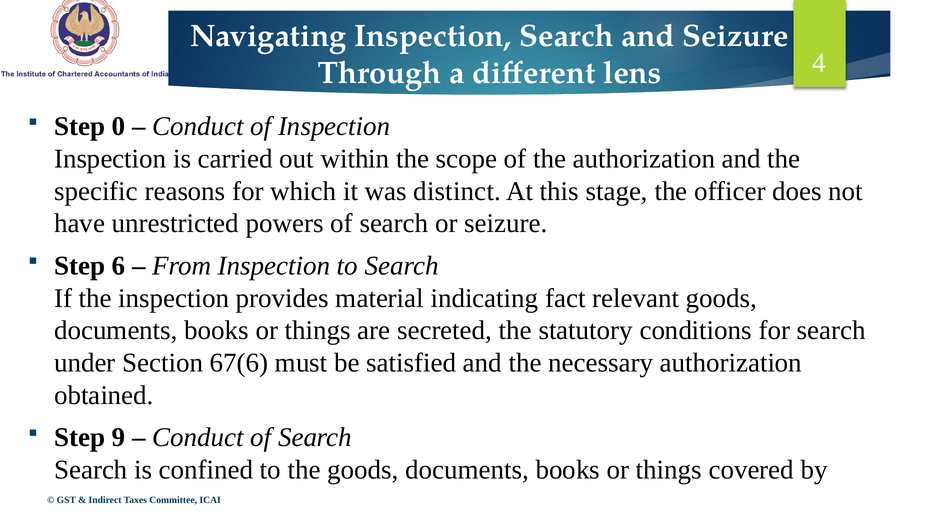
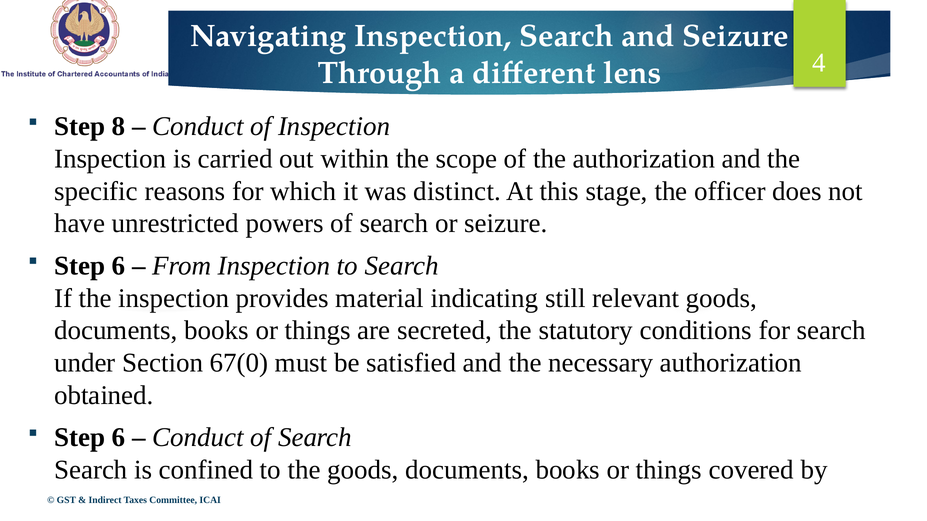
0: 0 -> 8 (119, 126)
fact: fact -> still (565, 298)
67(6: 67(6 -> 67(0 (239, 363)
9: 9 -> 6 (119, 438)
